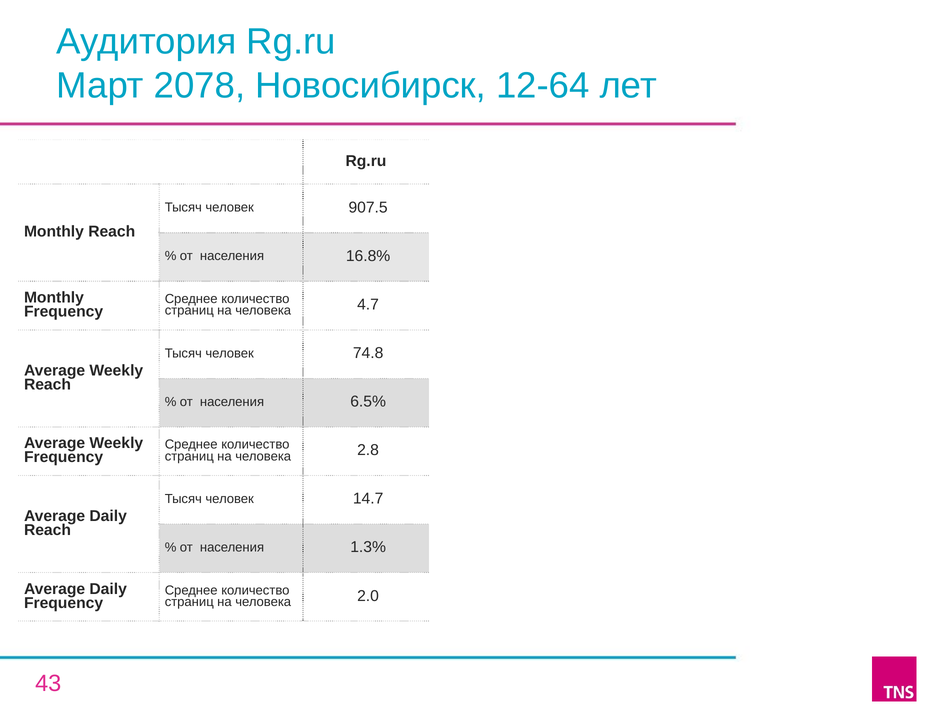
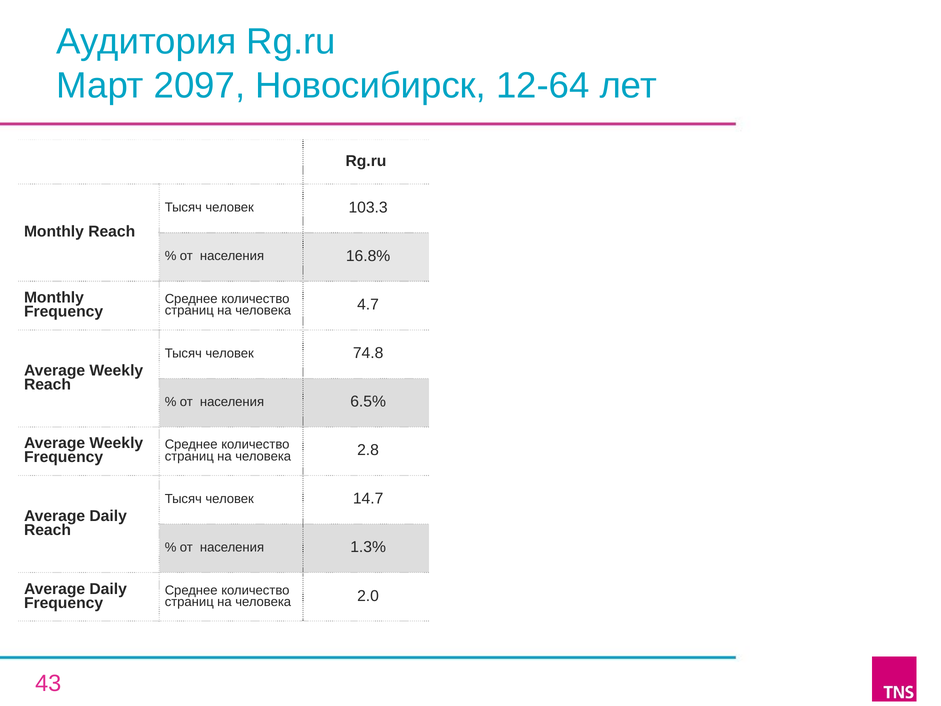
2078: 2078 -> 2097 (200, 86)
907.5: 907.5 -> 103.3 (368, 207)
